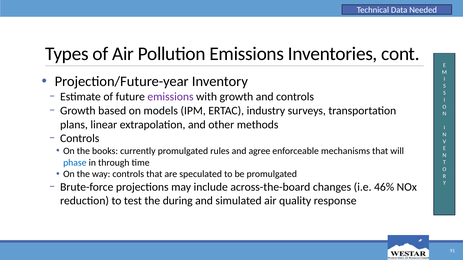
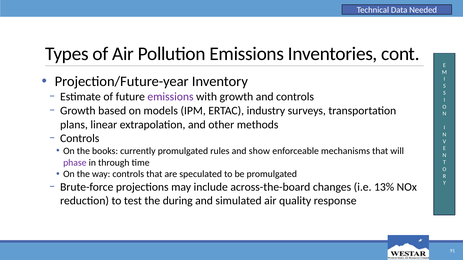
agree: agree -> show (259, 151)
phase colour: blue -> purple (75, 163)
46%: 46% -> 13% (384, 187)
